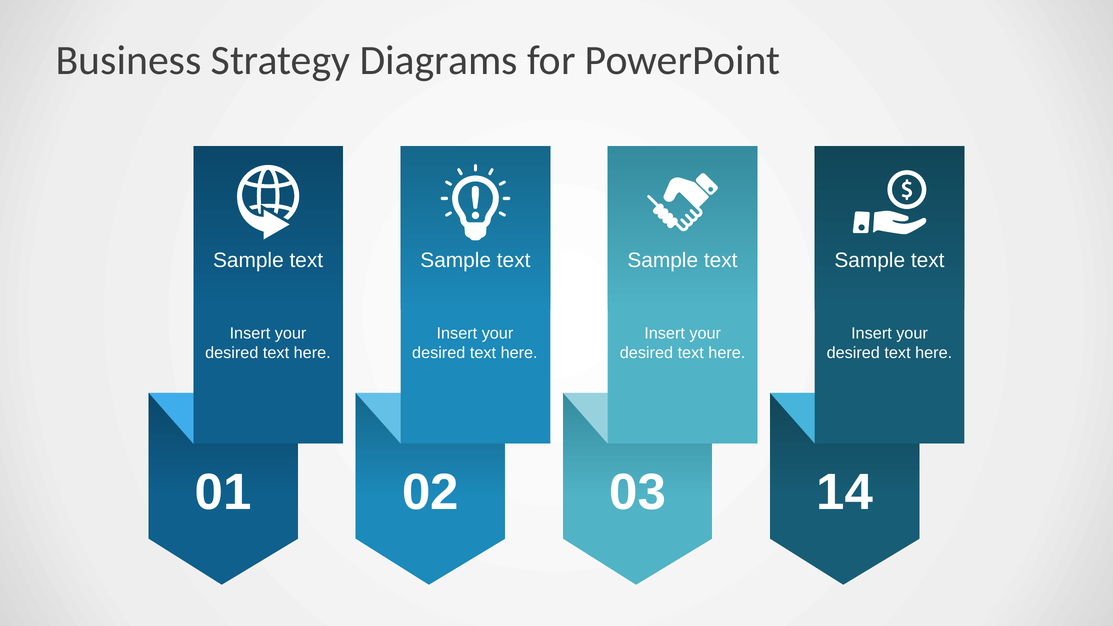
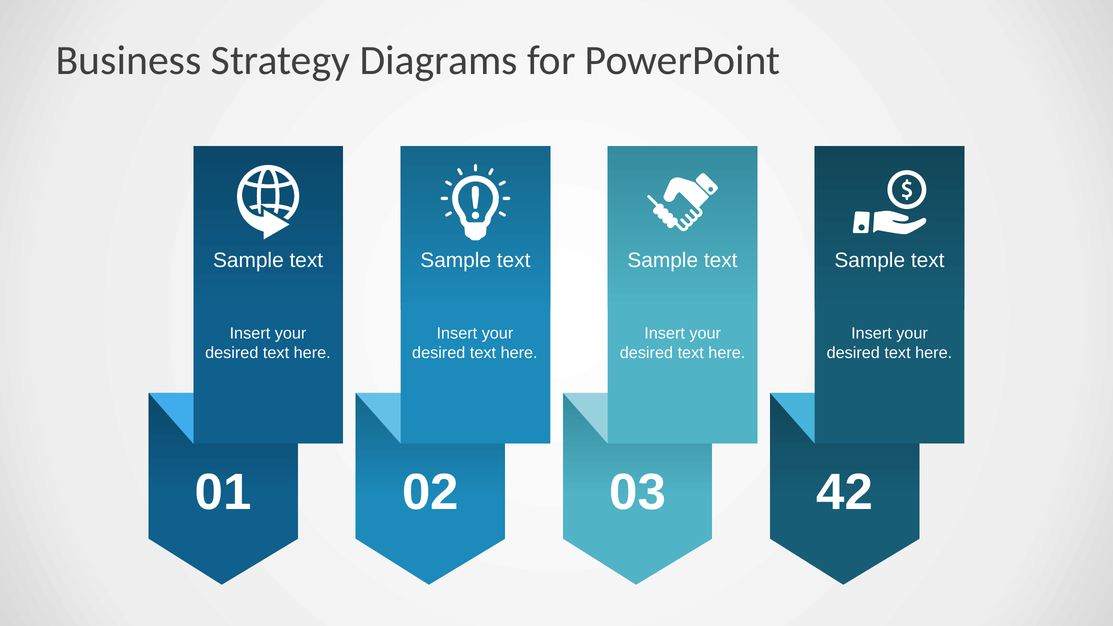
14: 14 -> 42 (845, 492)
